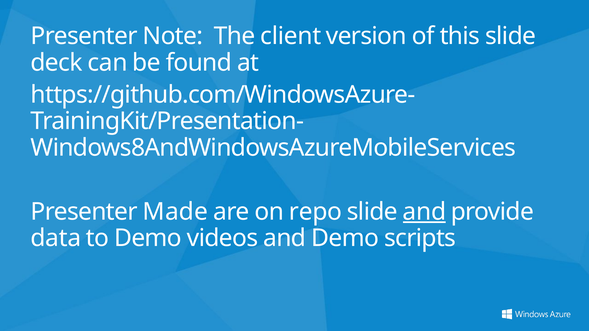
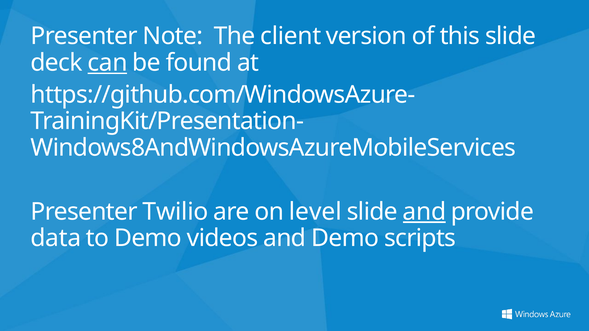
can underline: none -> present (108, 63)
Made: Made -> Twilio (175, 212)
repo: repo -> level (315, 212)
